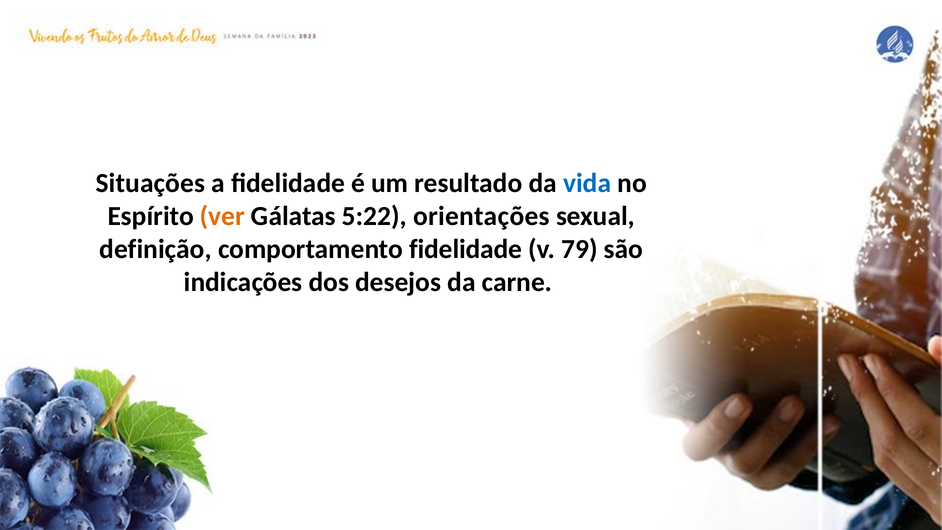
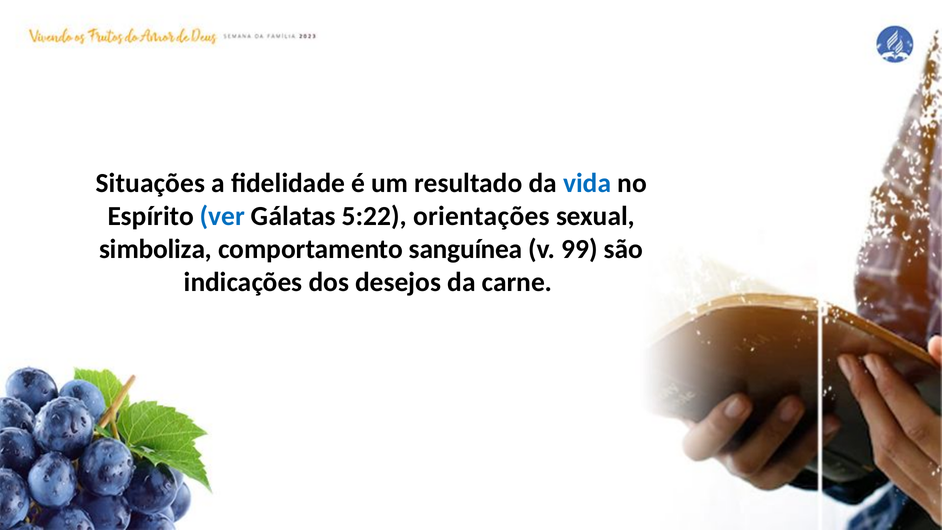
ver colour: orange -> blue (222, 216)
definição: definição -> simboliza (156, 249)
comportamento fidelidade: fidelidade -> sanguínea (466, 249)
79: 79 -> 99 (579, 249)
